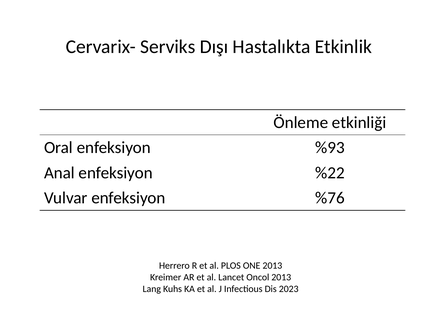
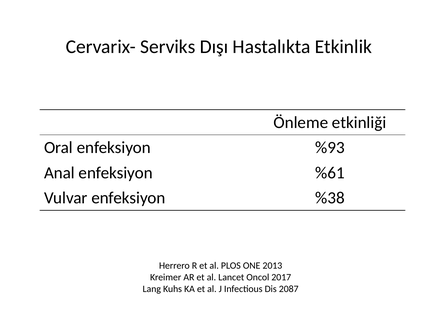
%22: %22 -> %61 (330, 173)
%76: %76 -> %38 (330, 198)
Oncol 2013: 2013 -> 2017 (281, 278)
2023: 2023 -> 2087 (289, 289)
